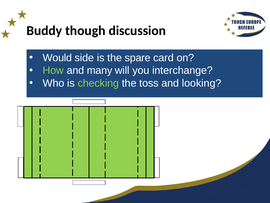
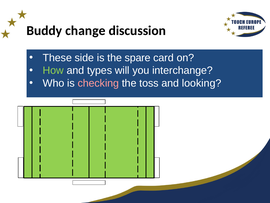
though: though -> change (85, 31)
Would: Would -> These (57, 58)
many: many -> types (100, 70)
checking colour: light green -> pink (98, 83)
